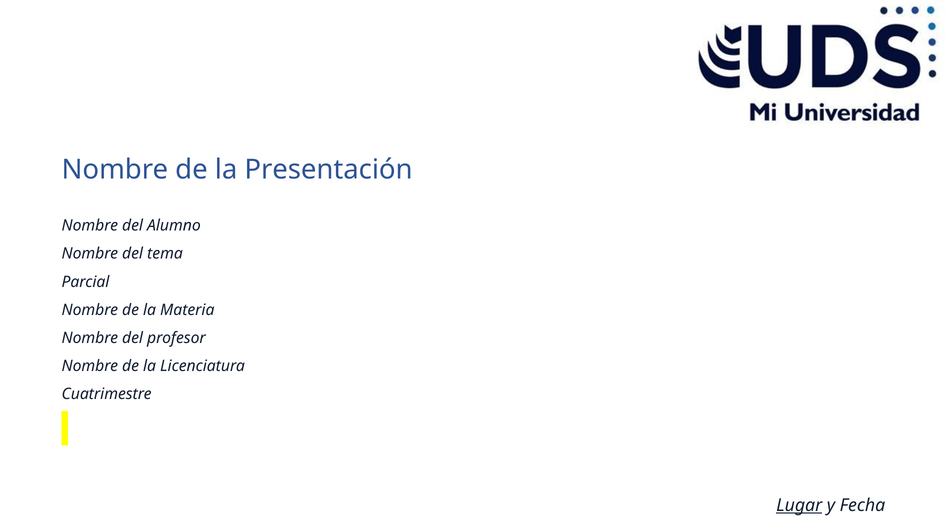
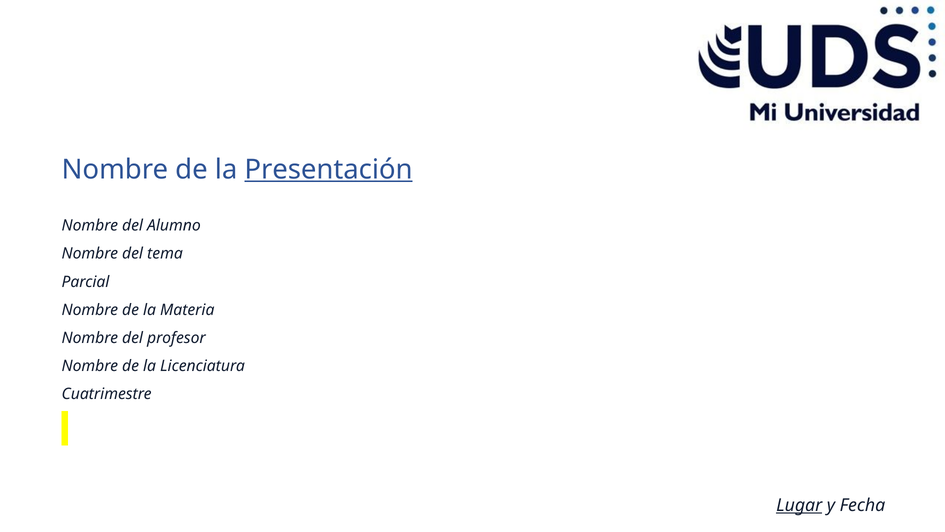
Presentación underline: none -> present (329, 169)
